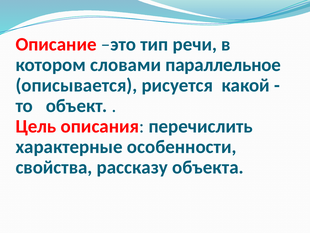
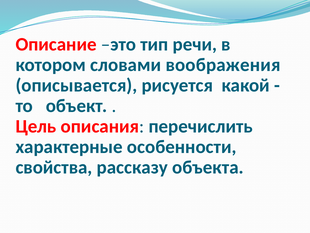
параллельное: параллельное -> воображения (223, 65)
